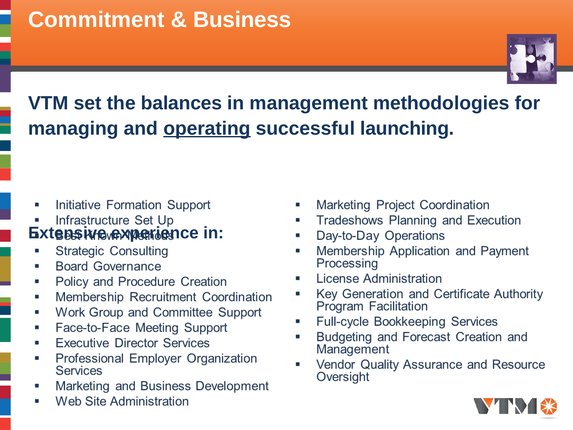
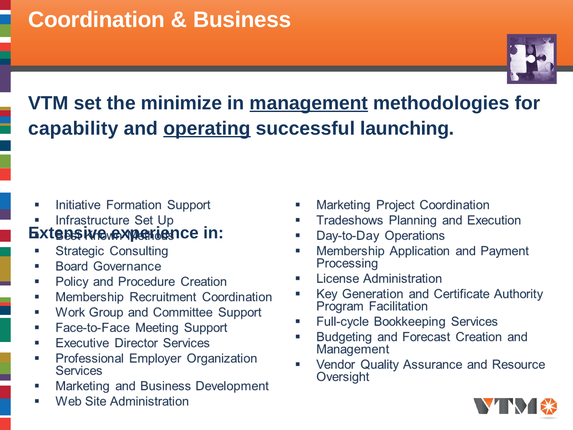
Commitment: Commitment -> Coordination (97, 20)
balances: balances -> minimize (182, 103)
management underline: none -> present (309, 103)
managing: managing -> capability (73, 129)
